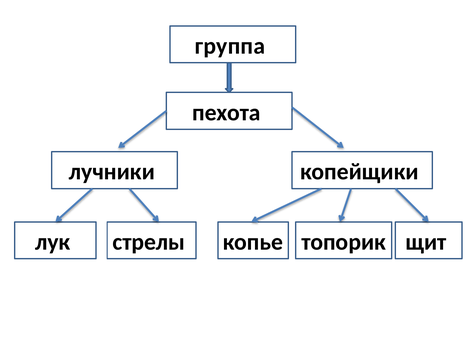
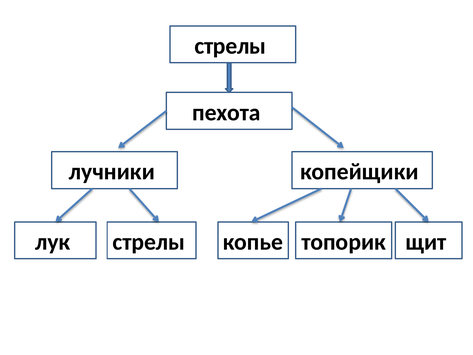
группа: группа -> стрелы (230, 46)
